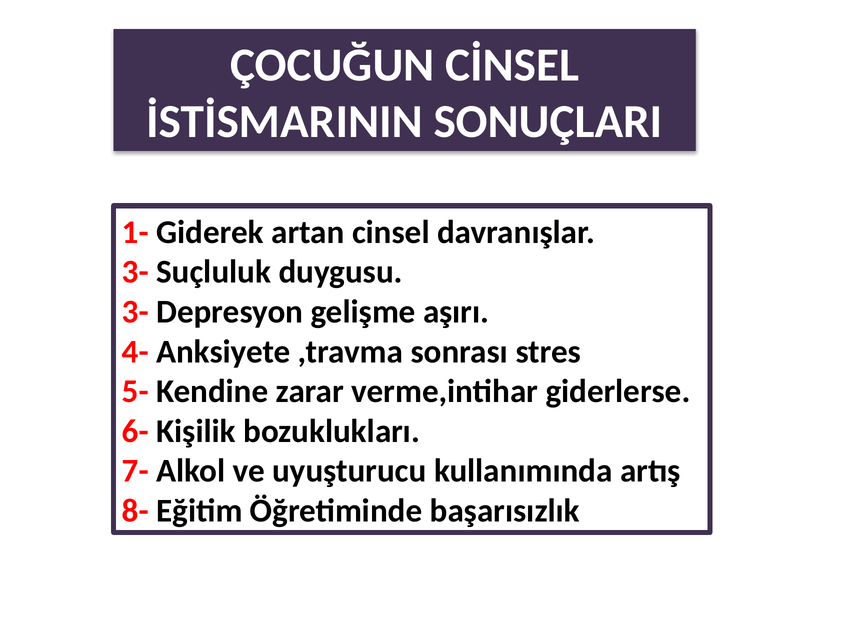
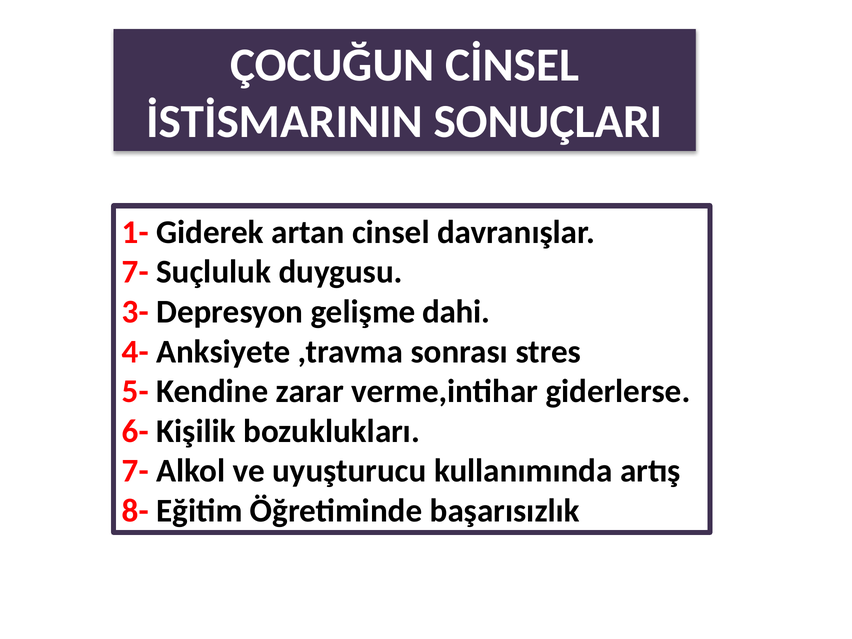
3-: 3- -> 7- (135, 272)
aşırı: aşırı -> dahi (456, 312)
